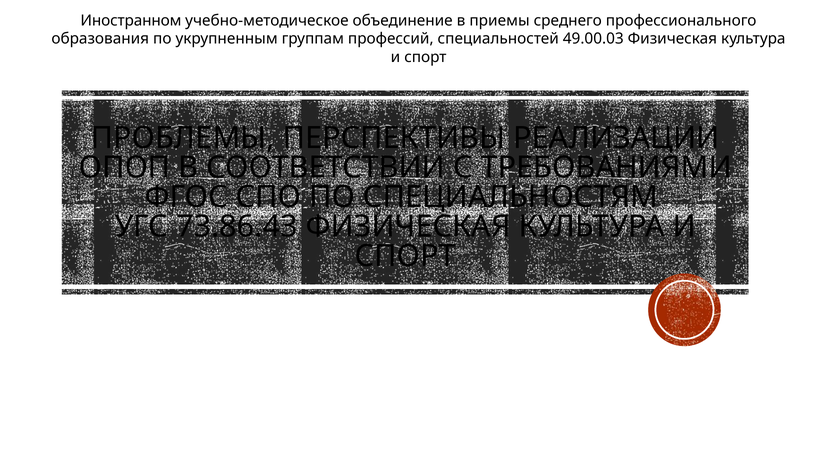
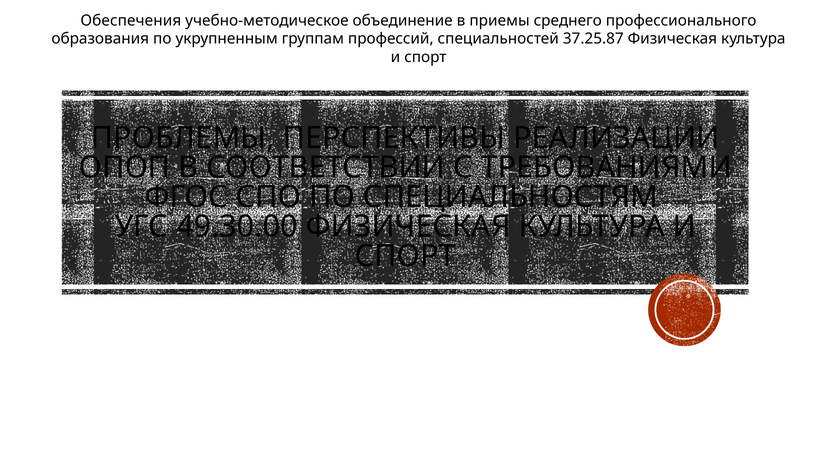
Иностранном: Иностранном -> Обеспечения (131, 20)
49.00.03: 49.00.03 -> 37.25.87 (593, 39)
73.86.43: 73.86.43 -> 49.30.00 (237, 226)
